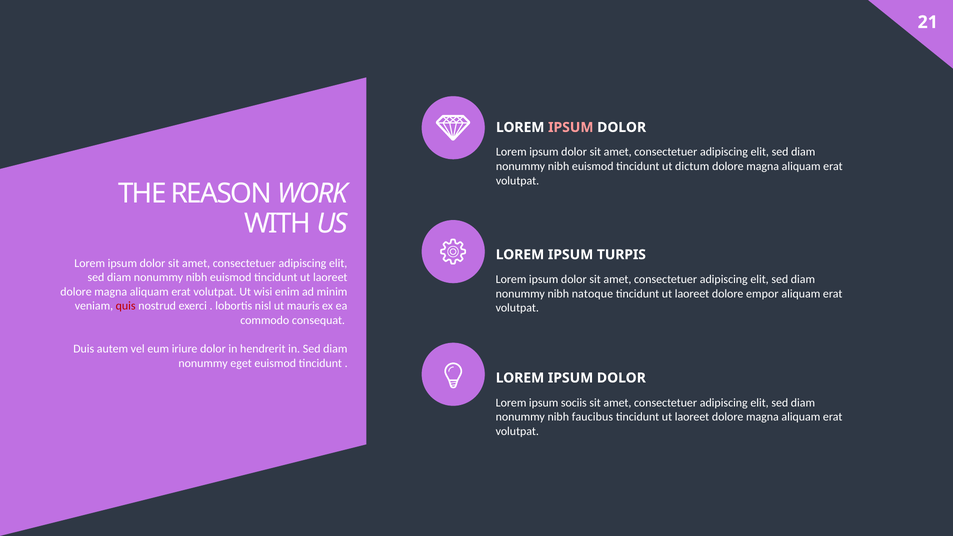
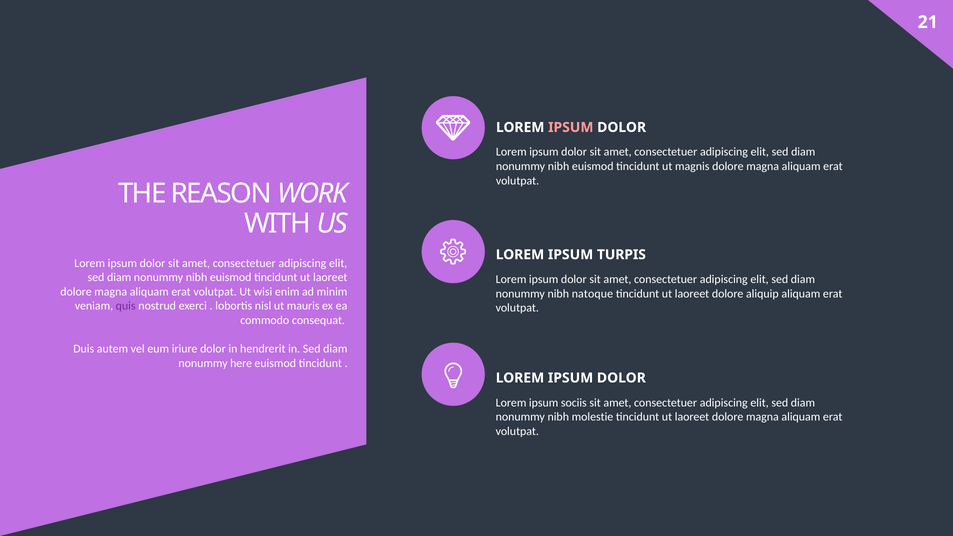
dictum: dictum -> magnis (692, 166)
empor: empor -> aliquip (762, 294)
quis colour: red -> purple (126, 306)
eget: eget -> here (241, 363)
faucibus: faucibus -> molestie (592, 417)
